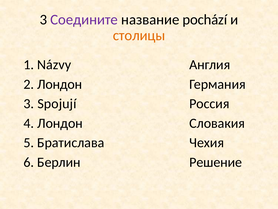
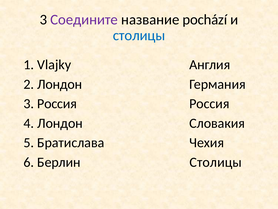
столицы colour: orange -> blue (139, 35)
Názvy: Názvy -> Vlajky (54, 65)
3 Spojují: Spojují -> Россия (57, 103)
Решение: Решение -> Столицы (216, 162)
